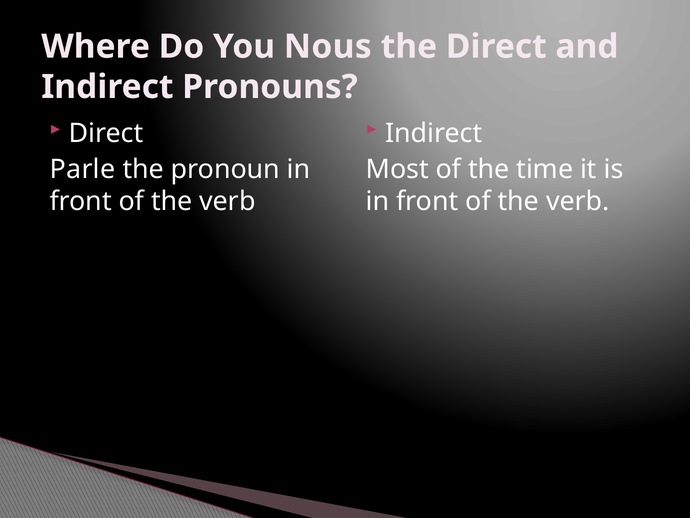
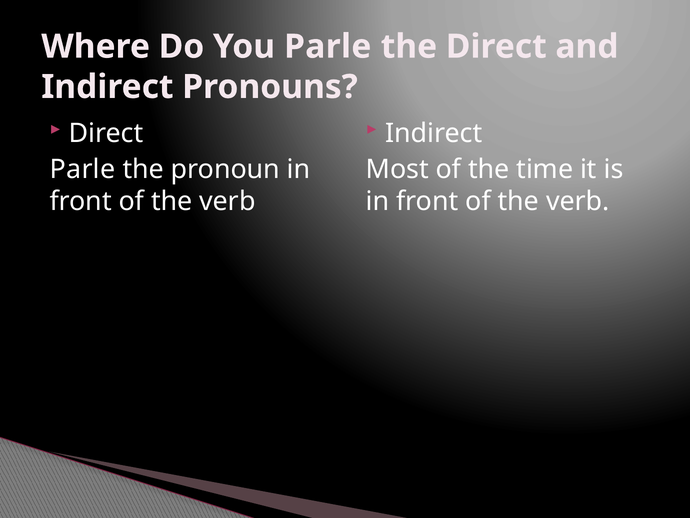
You Nous: Nous -> Parle (328, 47)
